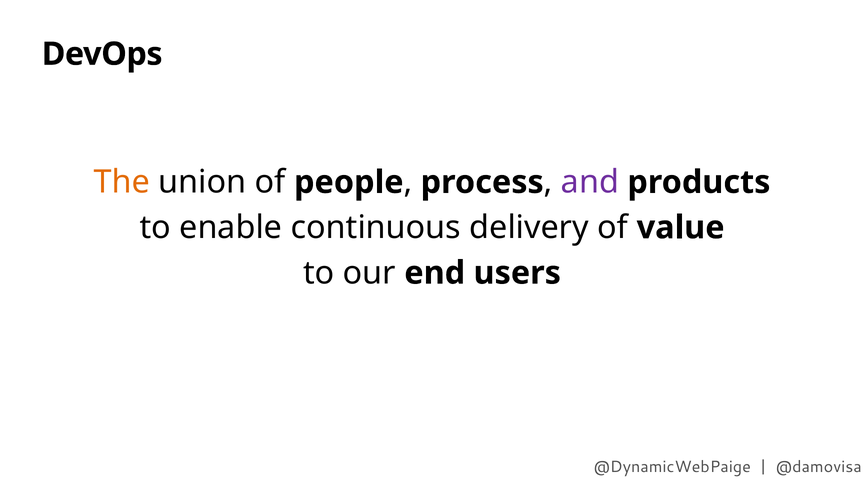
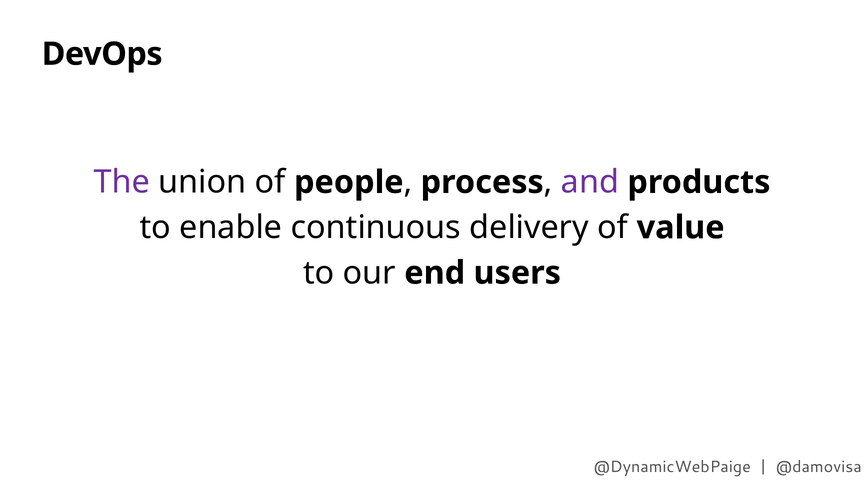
The colour: orange -> purple (122, 182)
